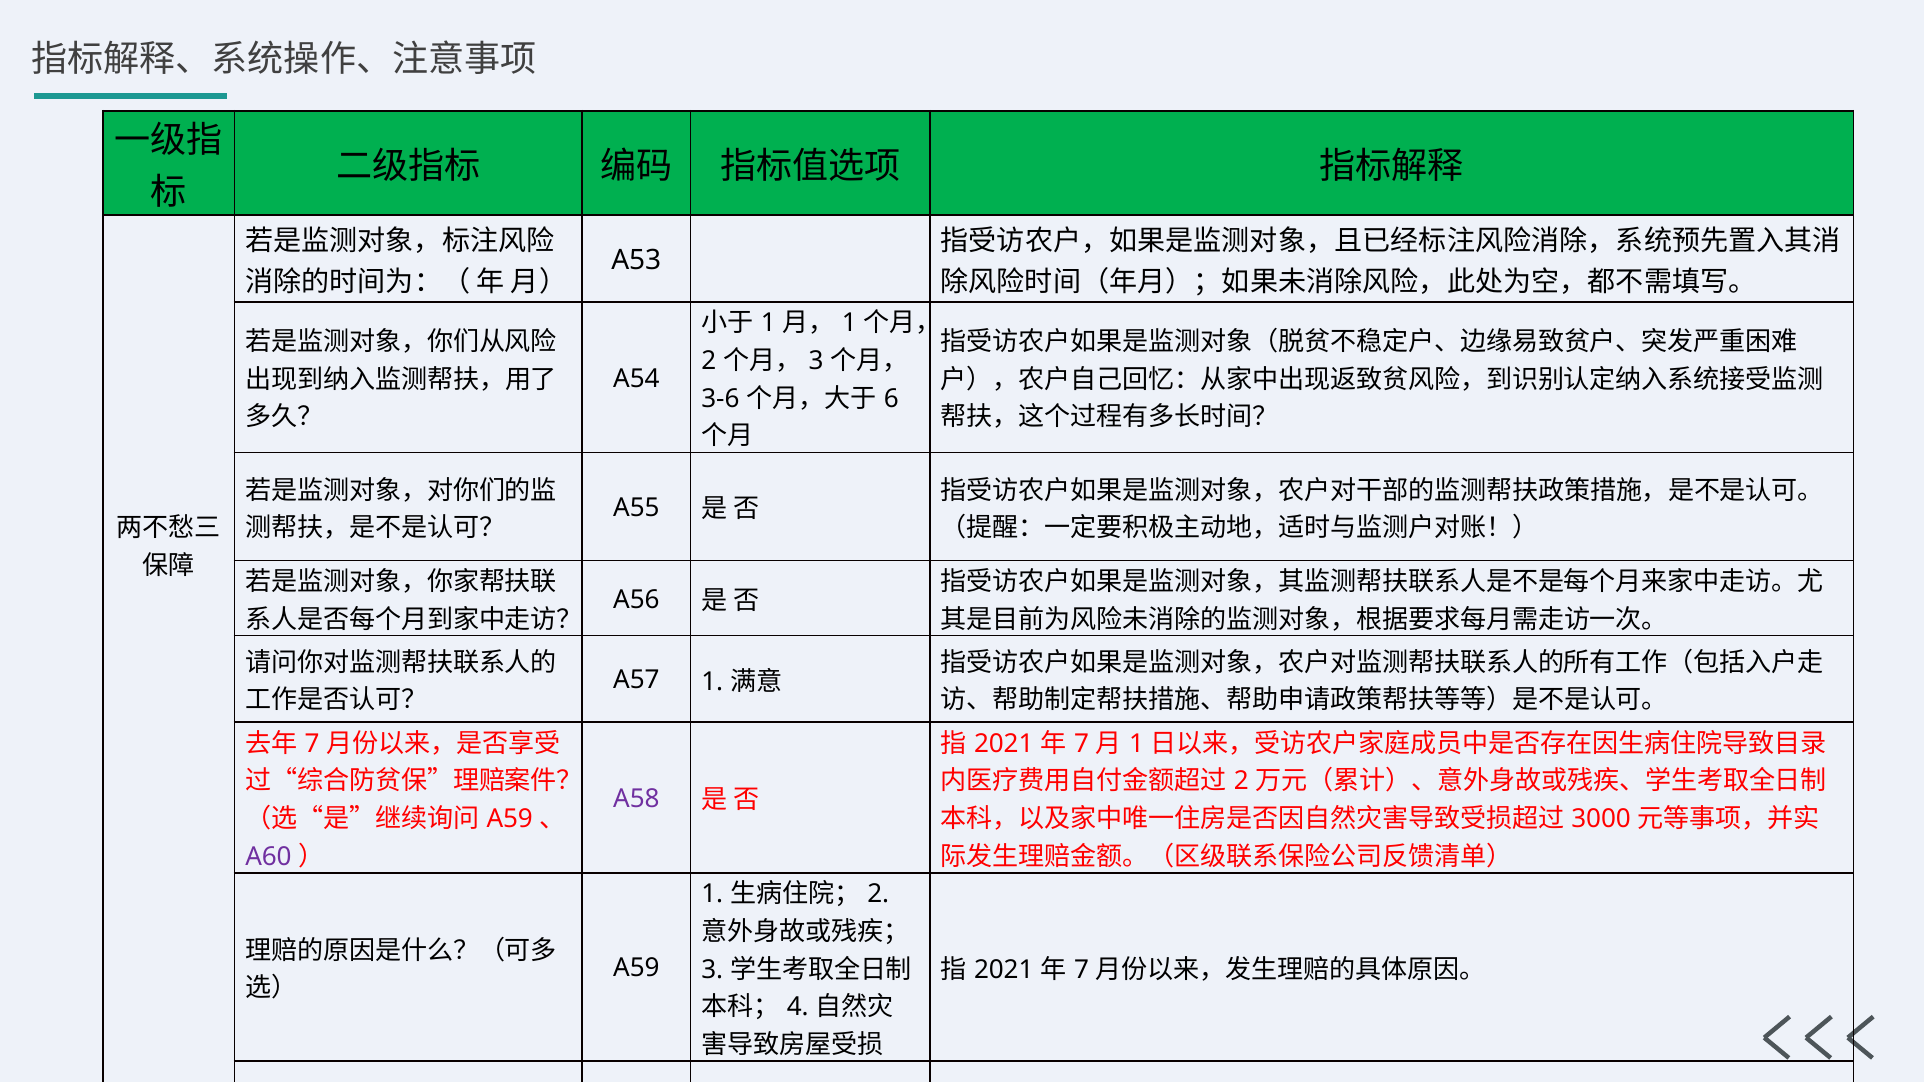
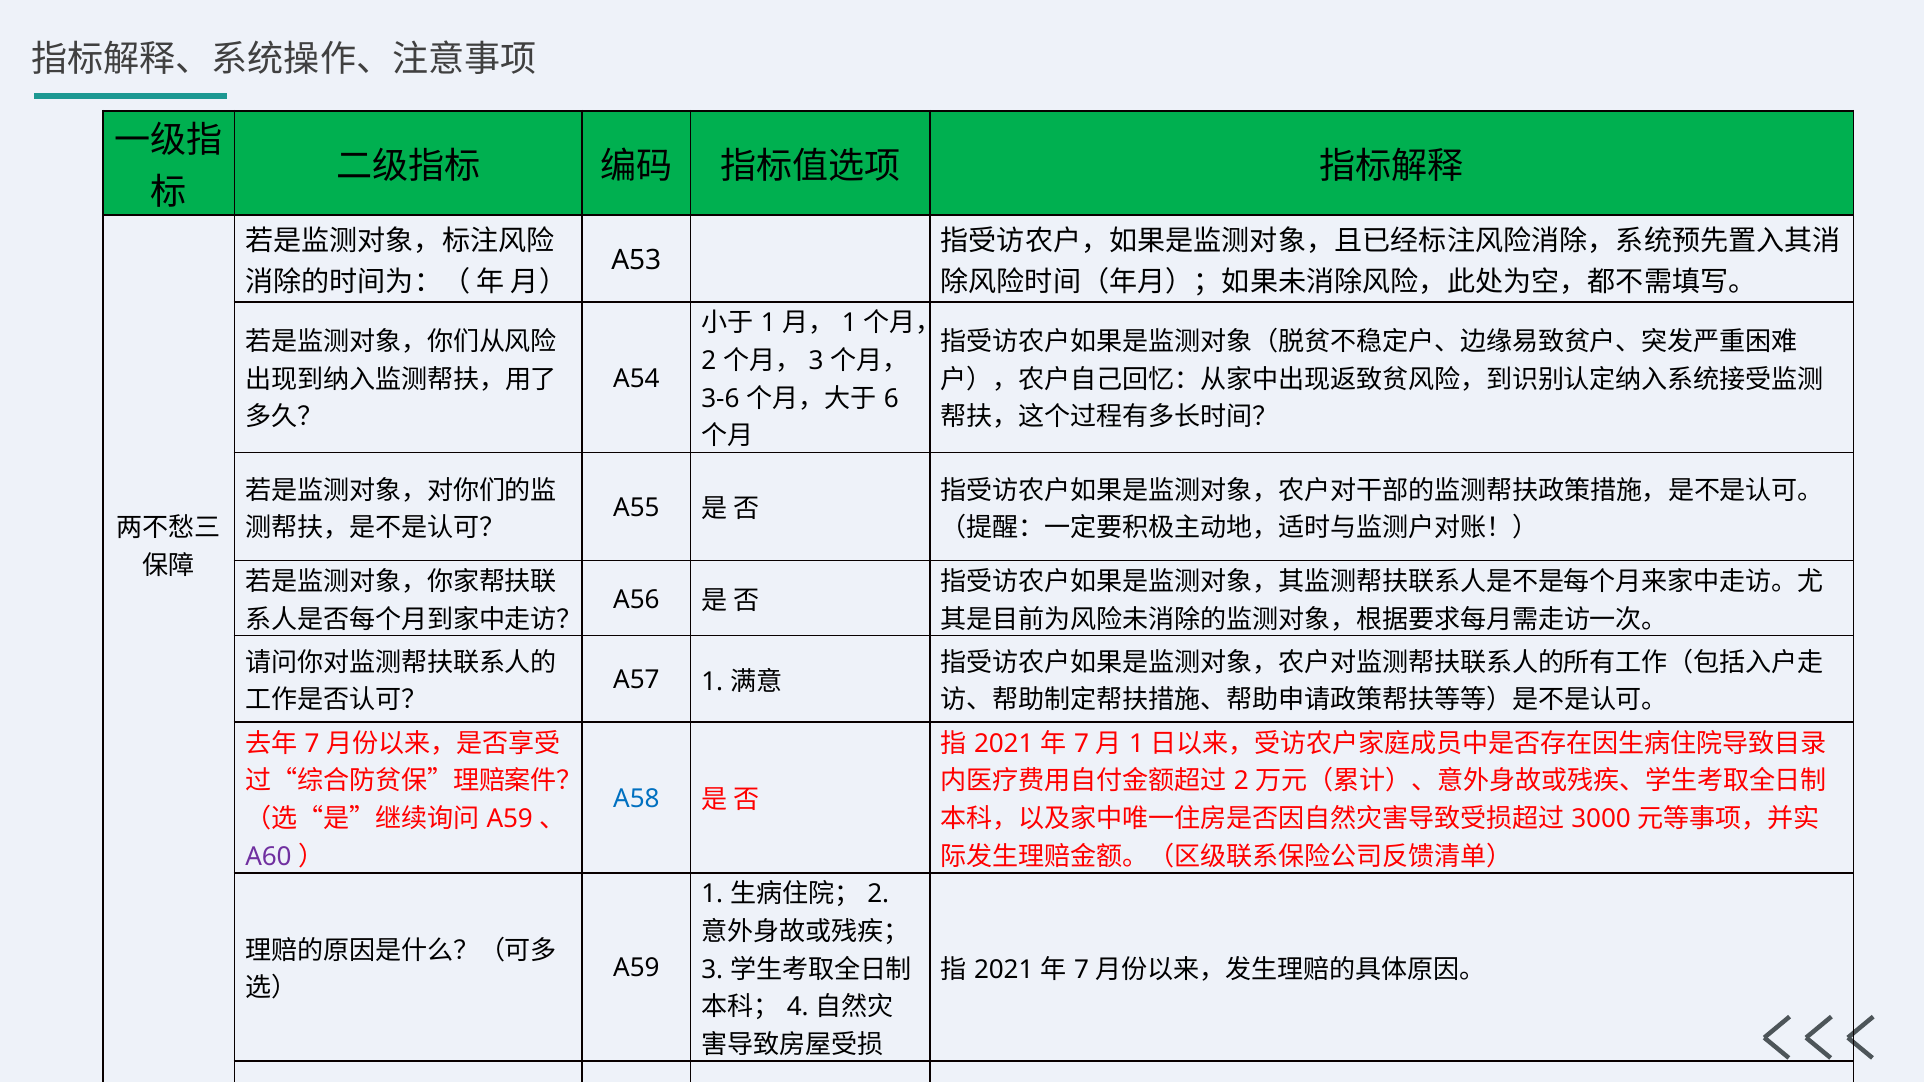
A58 colour: purple -> blue (636, 799)
